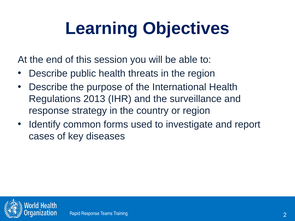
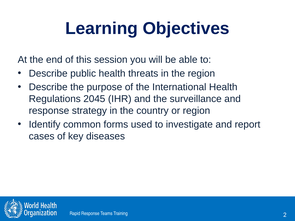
2013: 2013 -> 2045 (94, 99)
